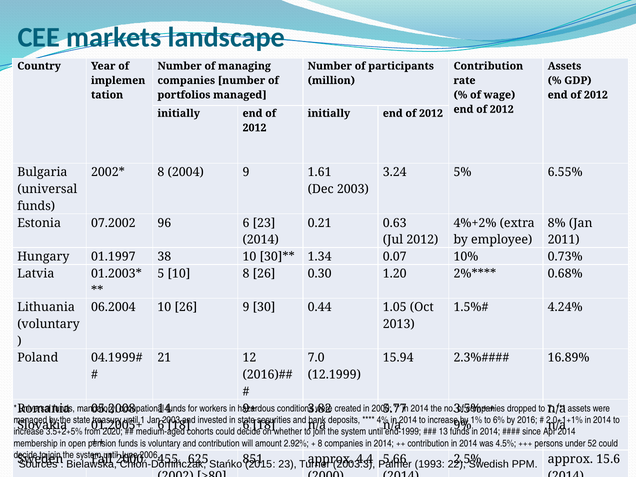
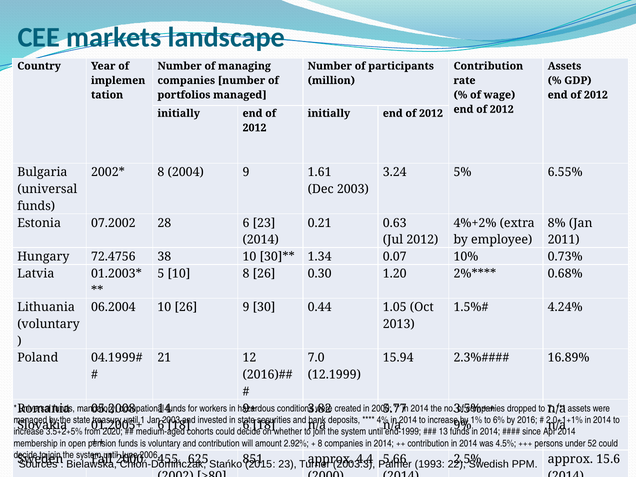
96: 96 -> 28 (164, 223)
01.1997: 01.1997 -> 72.4756 (113, 257)
